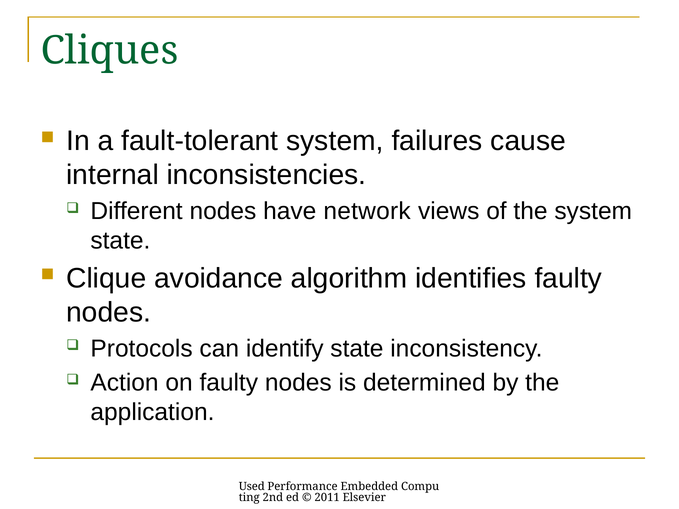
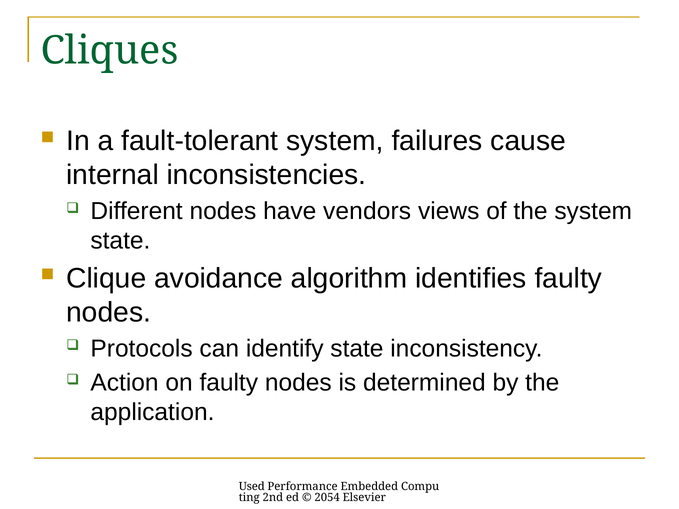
network: network -> vendors (367, 211)
2011: 2011 -> 2054 (327, 498)
